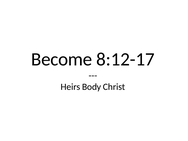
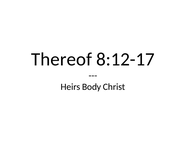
Become: Become -> Thereof (61, 59)
